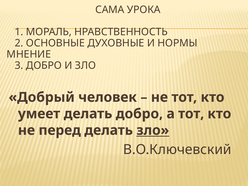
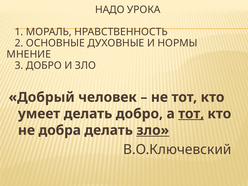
САМА: САМА -> НАДО (110, 10)
тот underline: none -> present (191, 114)
перед: перед -> добра (60, 130)
